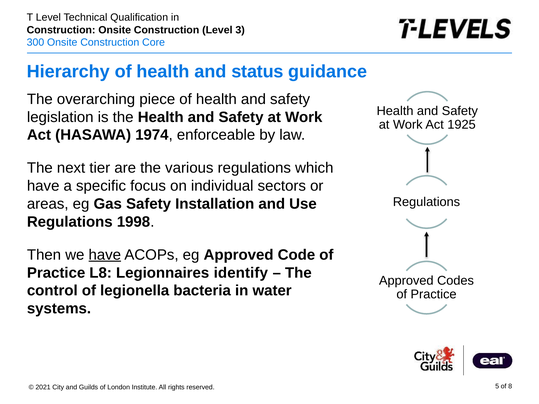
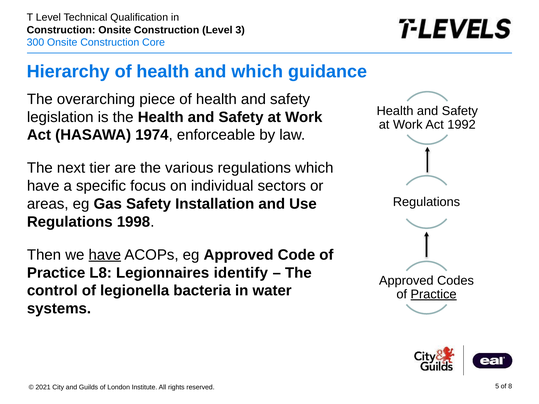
and status: status -> which (257, 71)
1925: 1925 -> 1992 (462, 125)
Practice underline: none -> present (434, 295)
